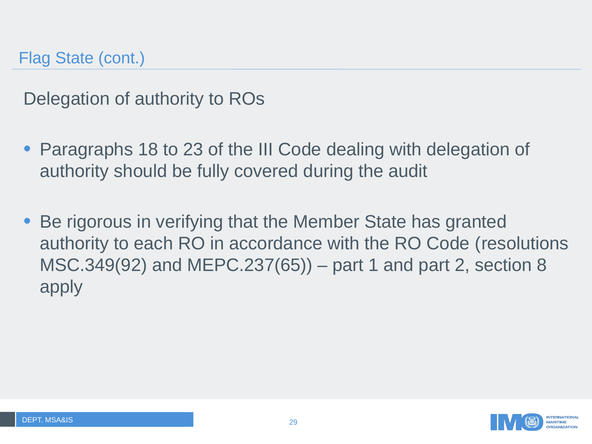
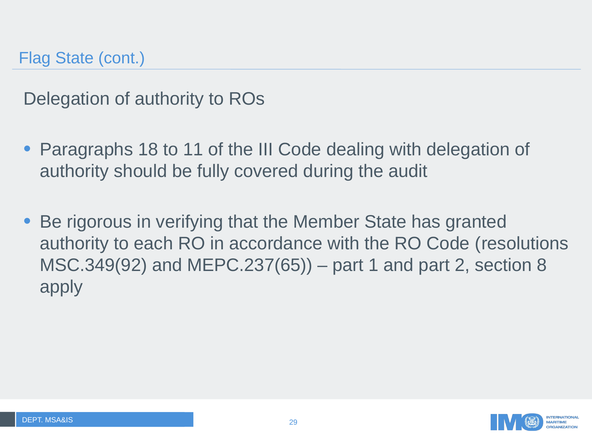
23: 23 -> 11 (193, 150)
